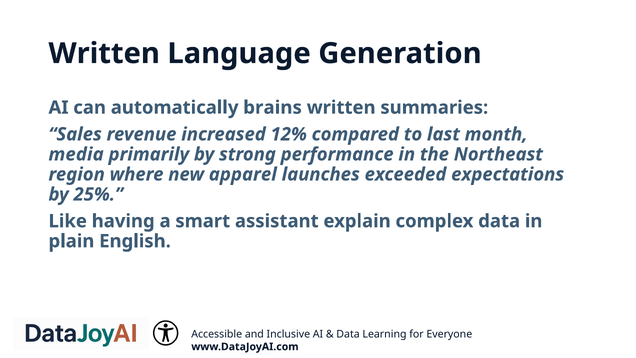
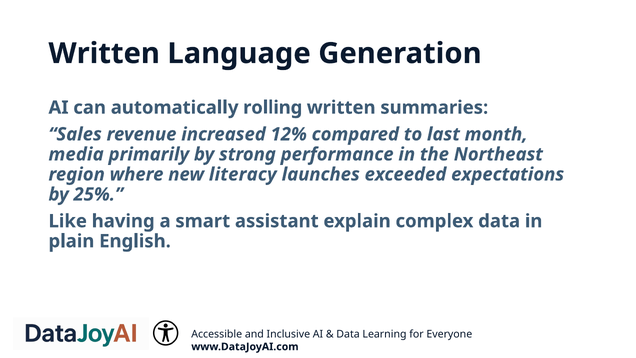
brains: brains -> rolling (273, 108)
apparel: apparel -> literacy (243, 174)
